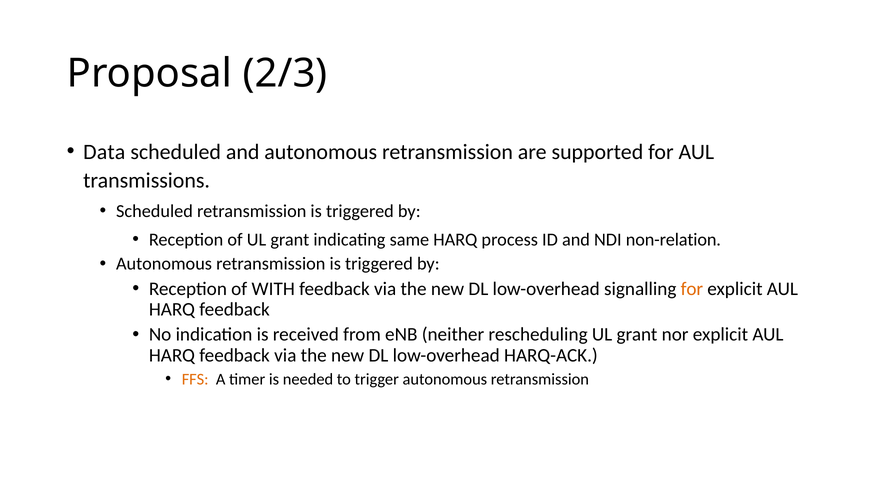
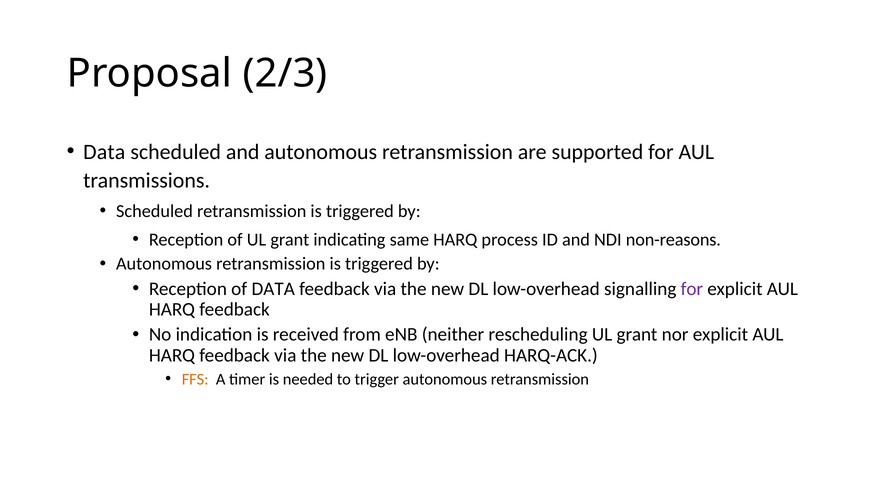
non-relation: non-relation -> non-reasons (673, 240)
of WITH: WITH -> DATA (273, 289)
for colour: orange -> purple (692, 289)
